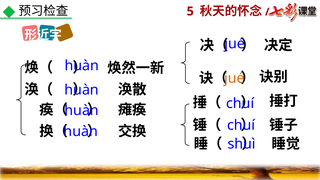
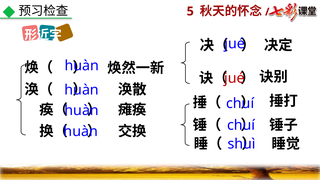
jué colour: orange -> red (234, 78)
